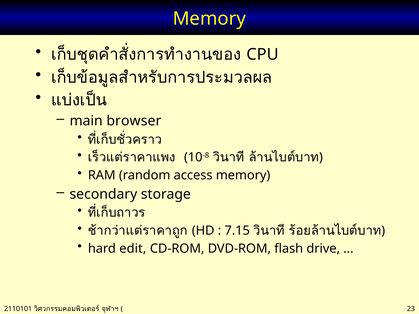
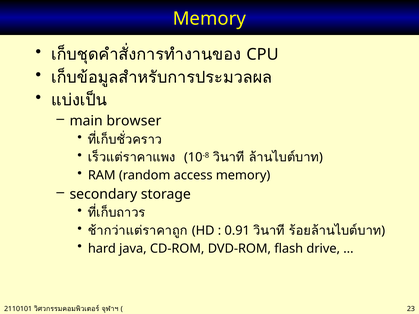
7.15: 7.15 -> 0.91 (237, 231)
edit: edit -> java (133, 249)
